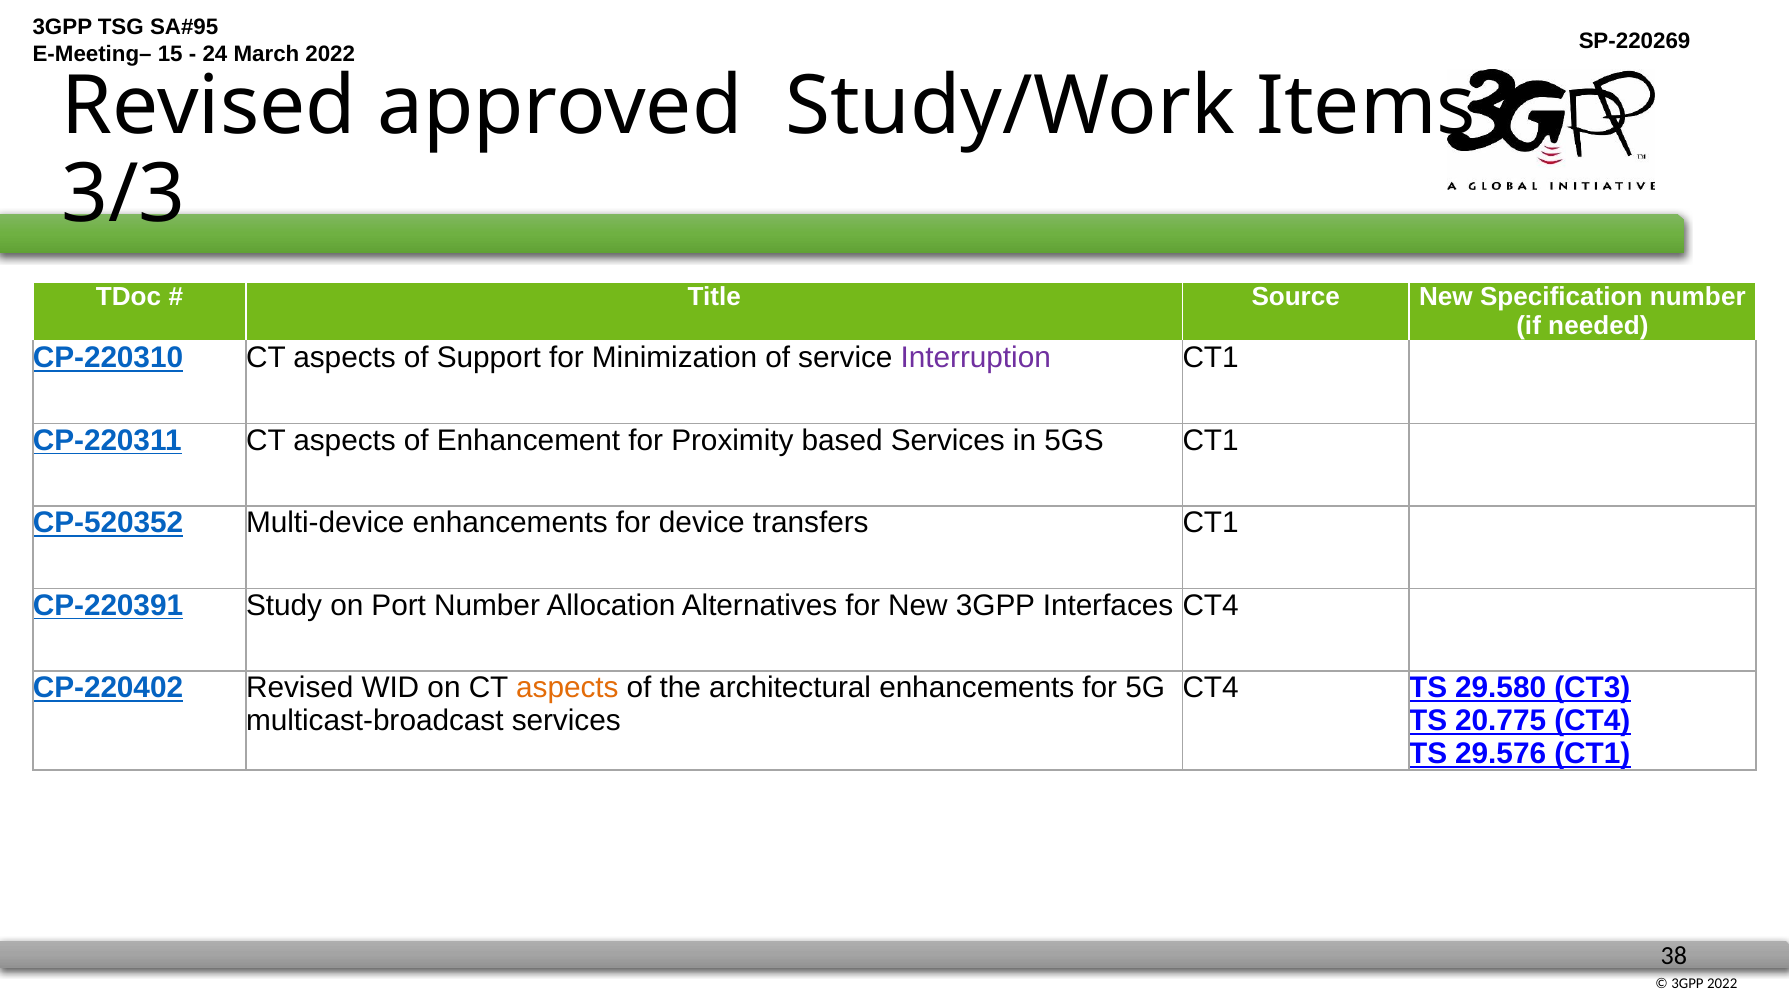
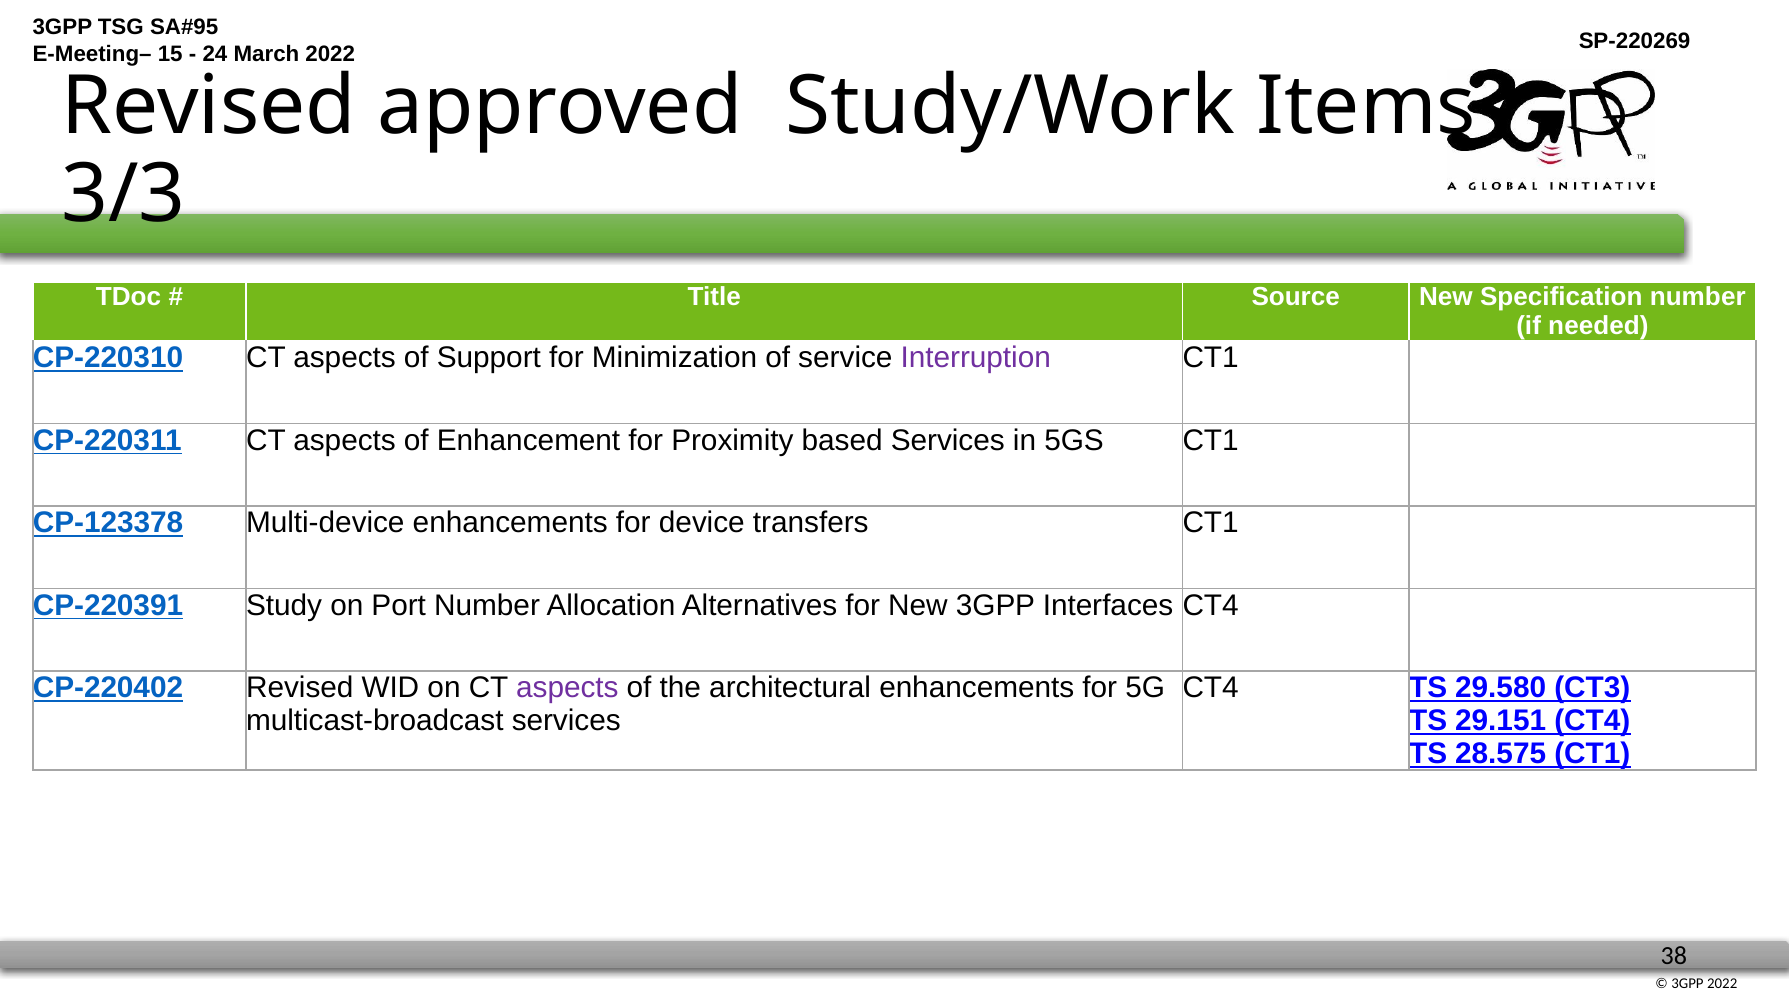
CP-520352: CP-520352 -> CP-123378 (108, 523)
aspects colour: orange -> purple (567, 688)
20.775: 20.775 -> 29.151 (1501, 721)
29.576: 29.576 -> 28.575 (1501, 754)
